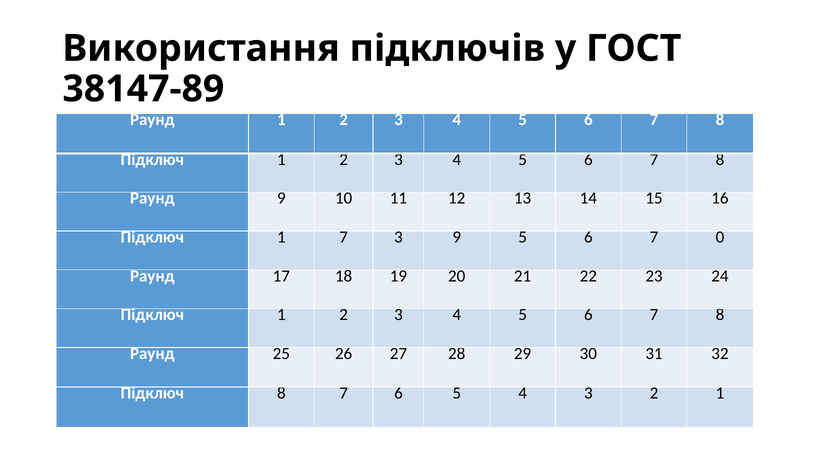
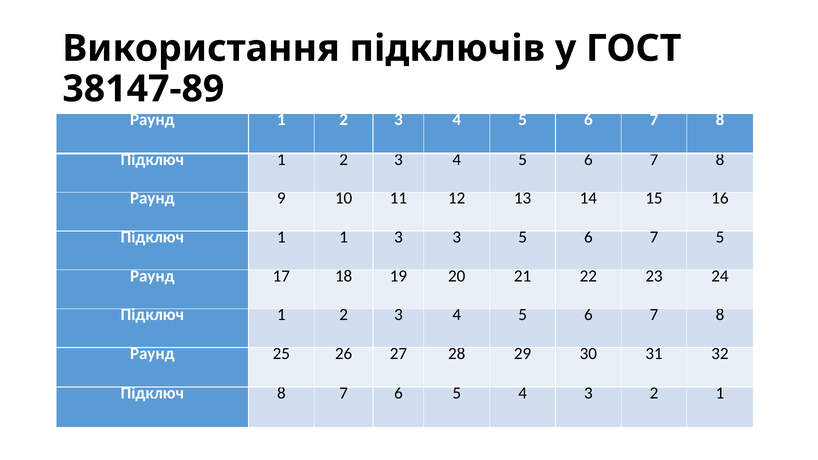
1 7: 7 -> 1 (344, 237)
3 9: 9 -> 3 (457, 237)
7 0: 0 -> 5 (720, 237)
